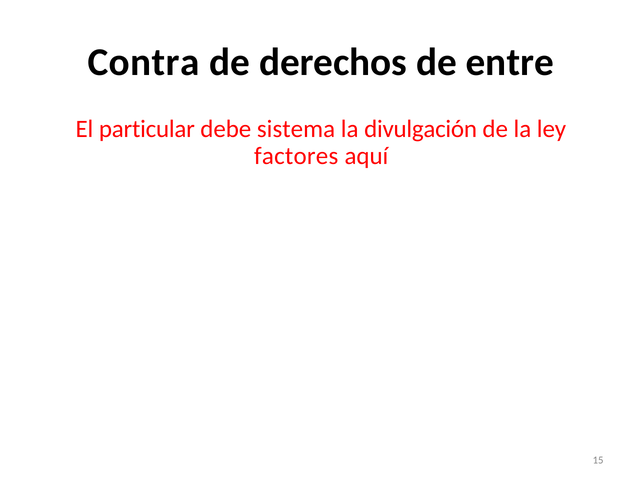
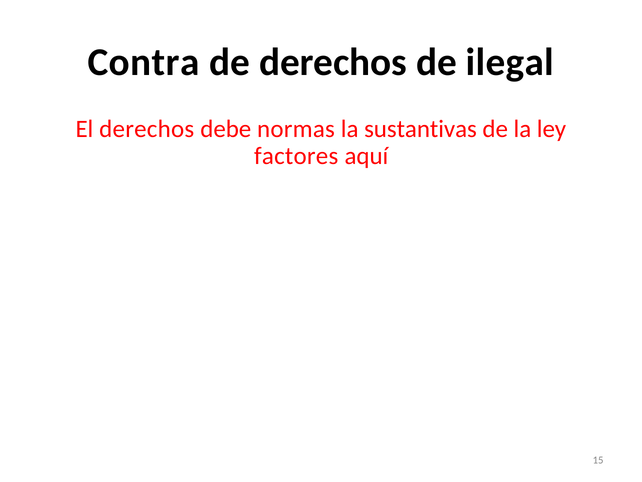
entre: entre -> ilegal (510, 62)
El particular: particular -> derechos (147, 129)
sistema: sistema -> normas (296, 129)
divulgación: divulgación -> sustantivas (420, 129)
